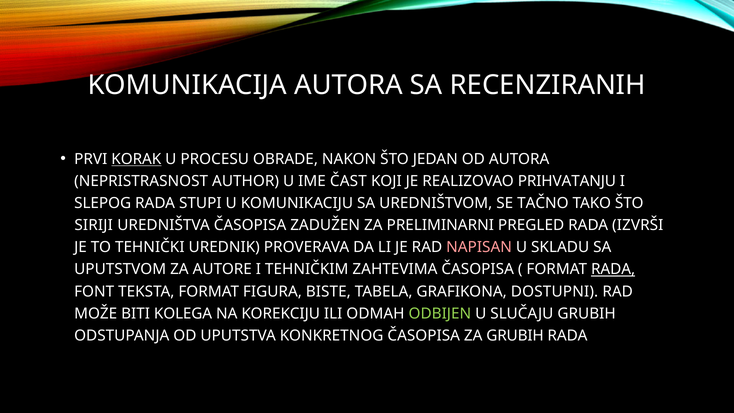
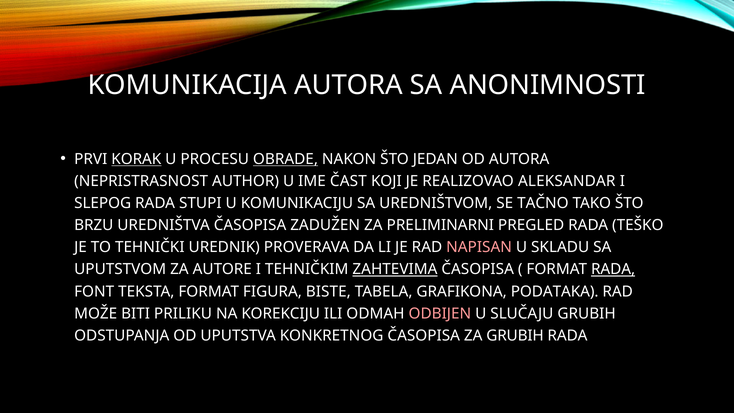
RECENZIRANIH: RECENZIRANIH -> ANONIMNOSTI (548, 85)
OBRADE underline: none -> present (285, 159)
PRIHVATANJU: PRIHVATANJU -> ALEKSANDAR (567, 181)
SIRIJI: SIRIJI -> BRZU (94, 225)
IZVRŠI: IZVRŠI -> TEŠKO (638, 225)
ZAHTEVIMA underline: none -> present (395, 269)
DOSTUPNI: DOSTUPNI -> PODATAKA (555, 291)
KOLEGA: KOLEGA -> PRILIKU (183, 313)
ODBIJEN colour: light green -> pink (440, 313)
